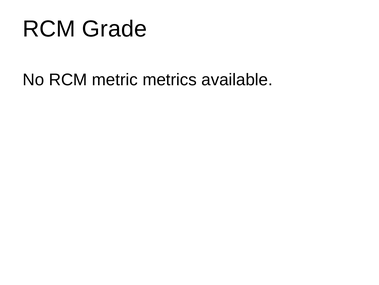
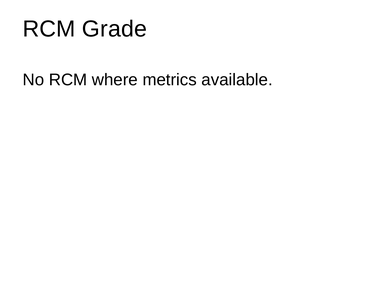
metric: metric -> where (115, 79)
